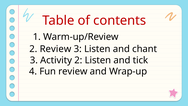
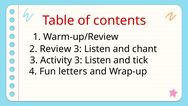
Activity 2: 2 -> 3 (78, 60)
Fun review: review -> letters (73, 71)
